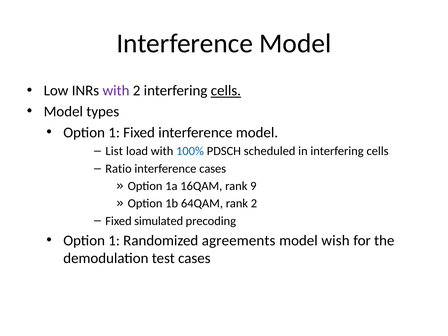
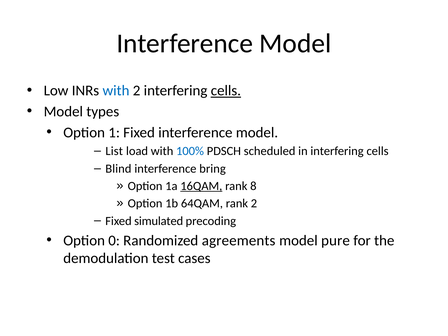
with colour: purple -> blue (116, 91)
Ratio: Ratio -> Blind (118, 169)
interference cases: cases -> bring (213, 169)
16QAM underline: none -> present (201, 186)
9: 9 -> 8 (253, 186)
1: 1 -> 0 (114, 240)
wish: wish -> pure (335, 240)
